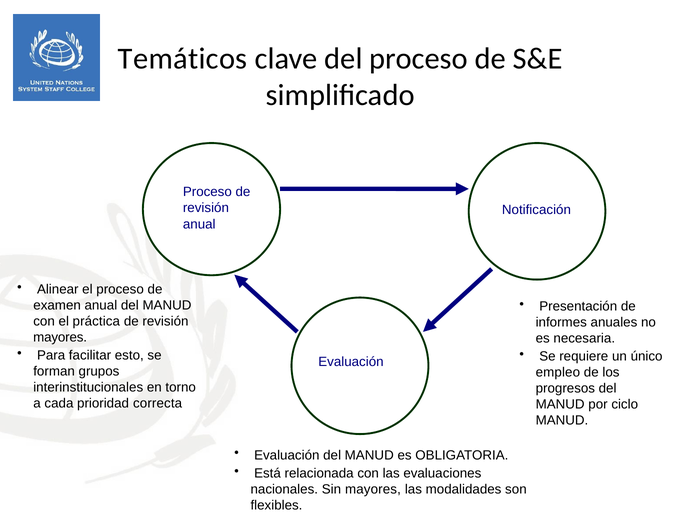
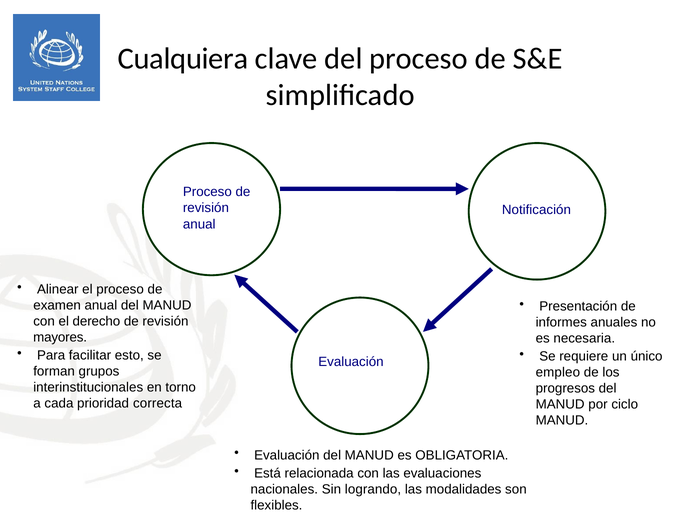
Temáticos: Temáticos -> Cualquiera (183, 59)
práctica: práctica -> derecho (96, 321)
Sin mayores: mayores -> logrando (373, 489)
